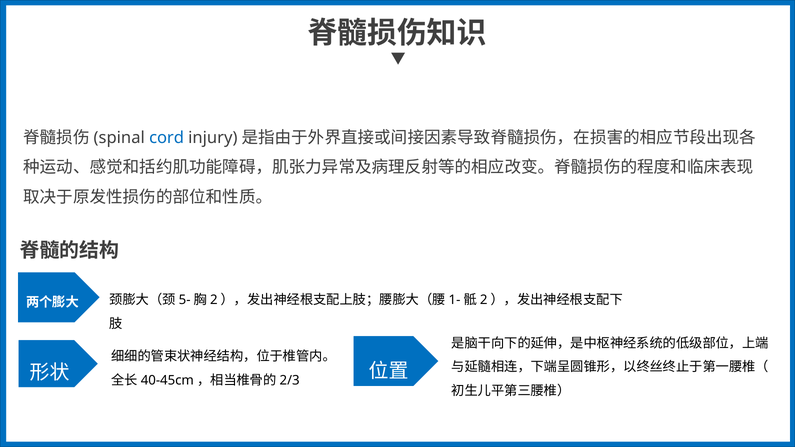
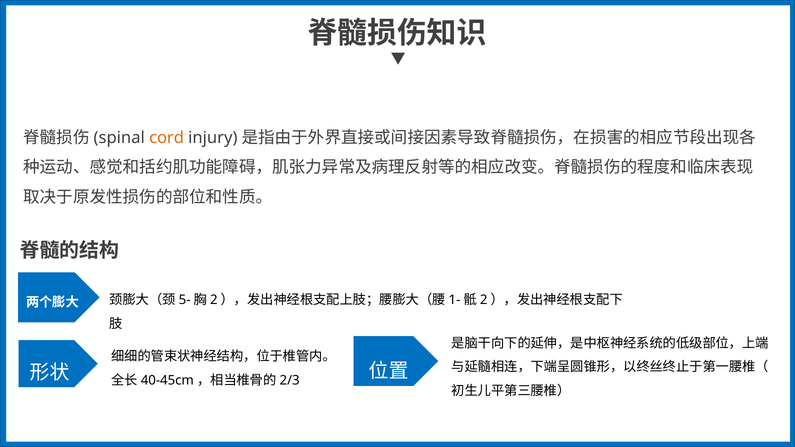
cord colour: blue -> orange (167, 138)
